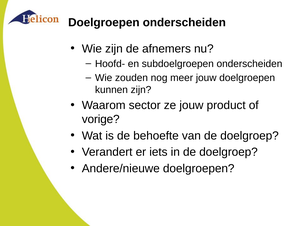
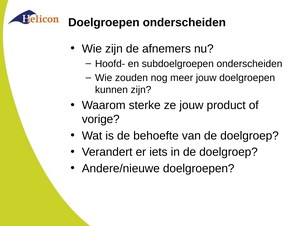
sector: sector -> sterke (145, 105)
